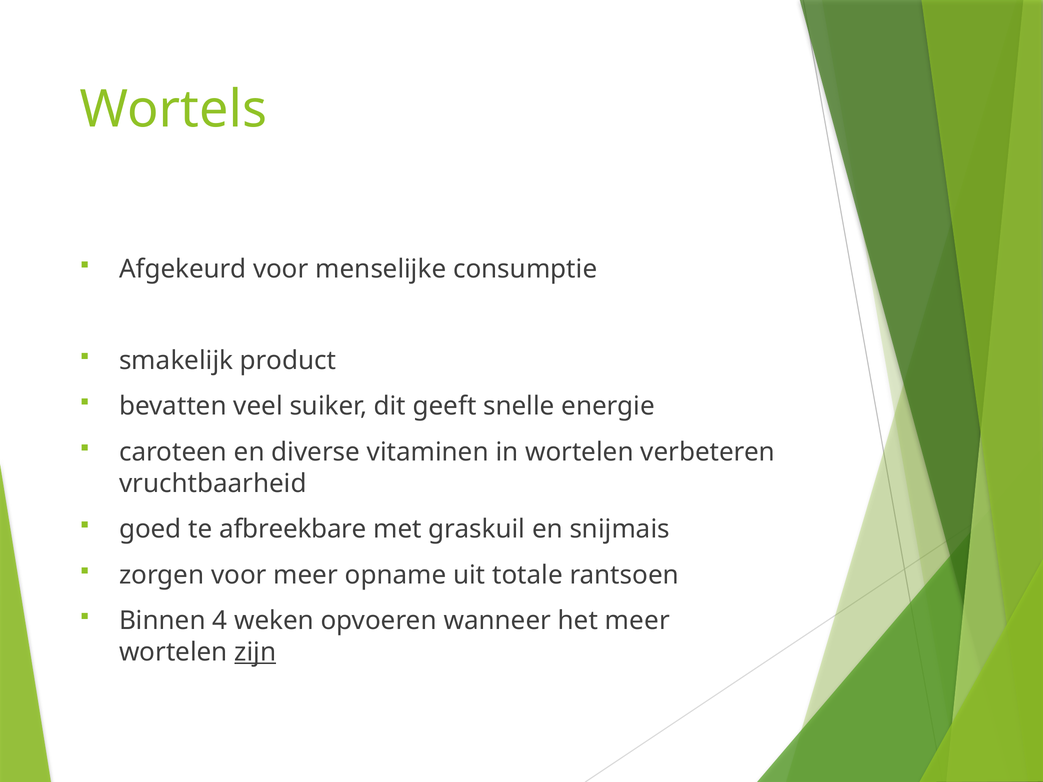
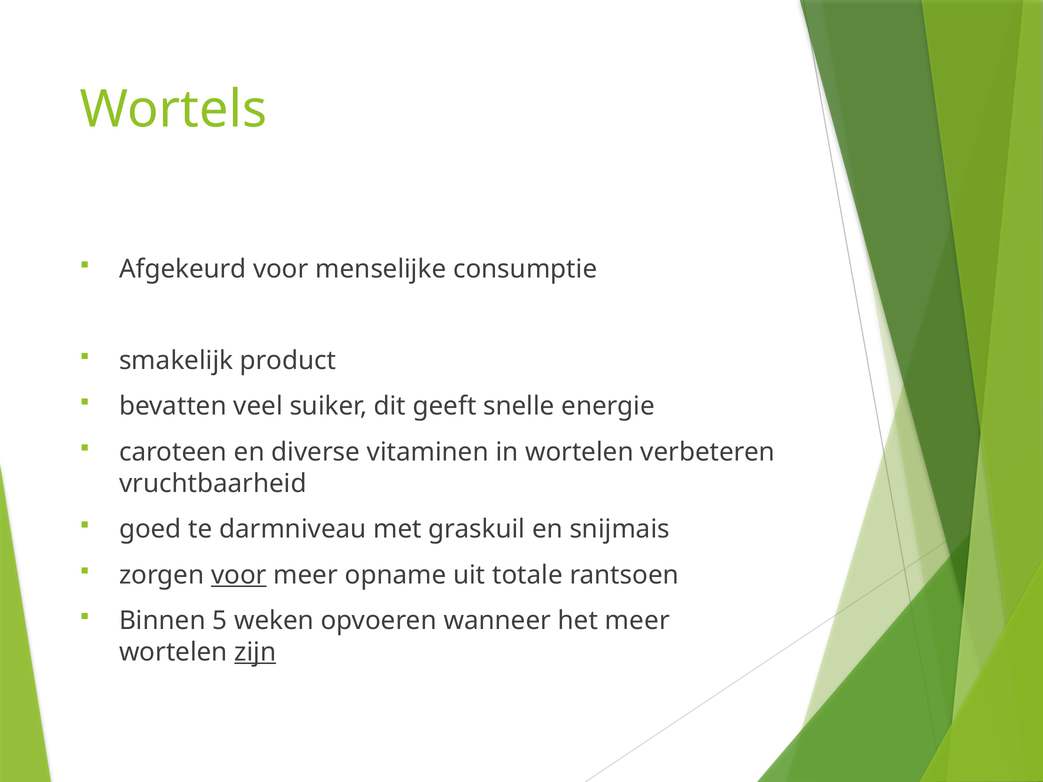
afbreekbare: afbreekbare -> darmniveau (293, 529)
voor underline: none -> present (239, 575)
4: 4 -> 5 (220, 621)
